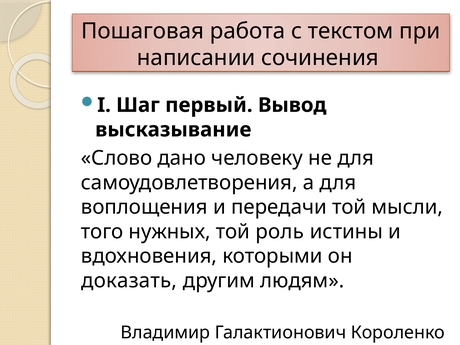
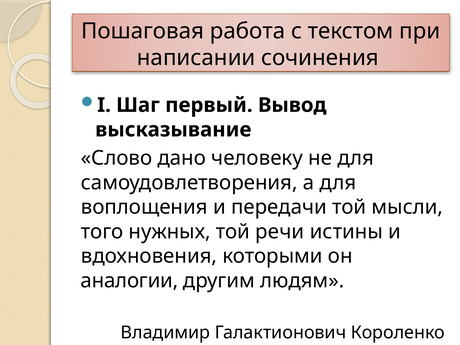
роль: роль -> речи (280, 232)
доказать: доказать -> аналогии (129, 281)
